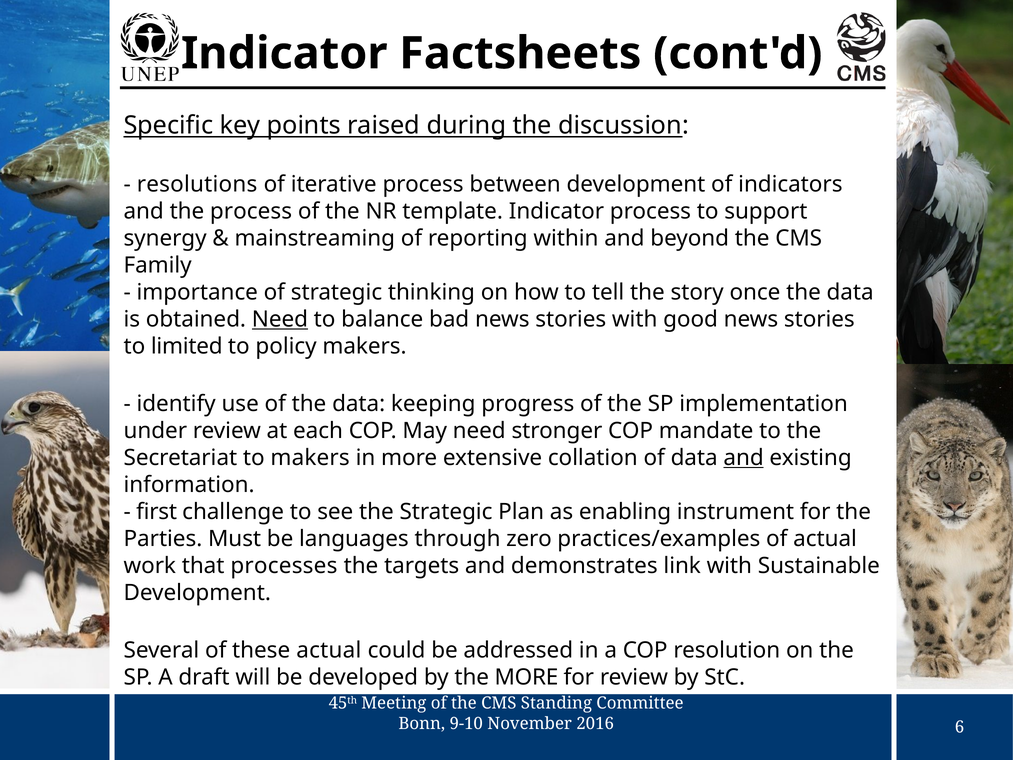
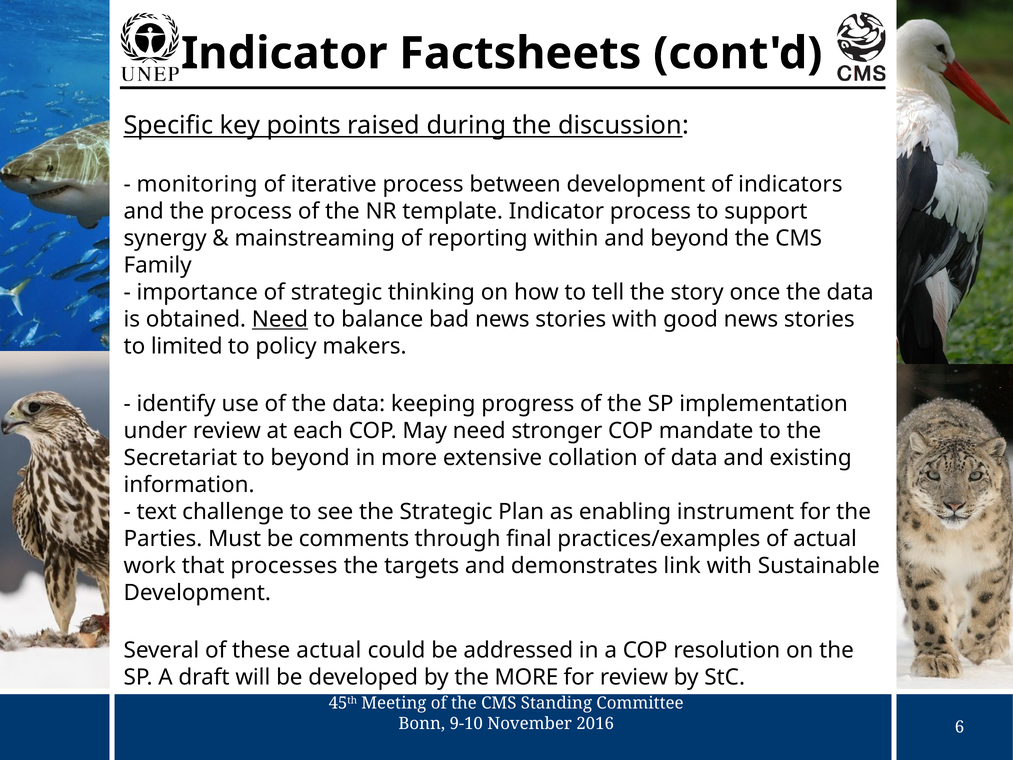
resolutions: resolutions -> monitoring (197, 184)
to makers: makers -> beyond (310, 458)
and underline: present -> none (744, 458)
first: first -> text (157, 512)
languages: languages -> comments (354, 539)
zero: zero -> final (529, 539)
